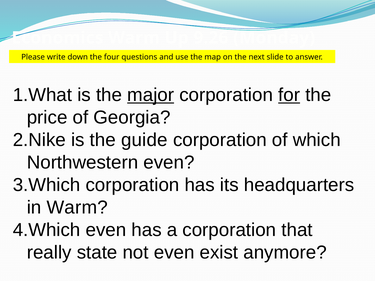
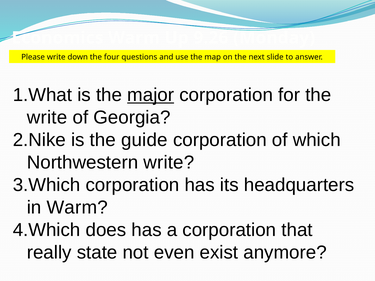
for underline: present -> none (289, 95)
price: price -> write (47, 118)
Northwestern even: even -> write (169, 163)
even: even -> does (106, 230)
